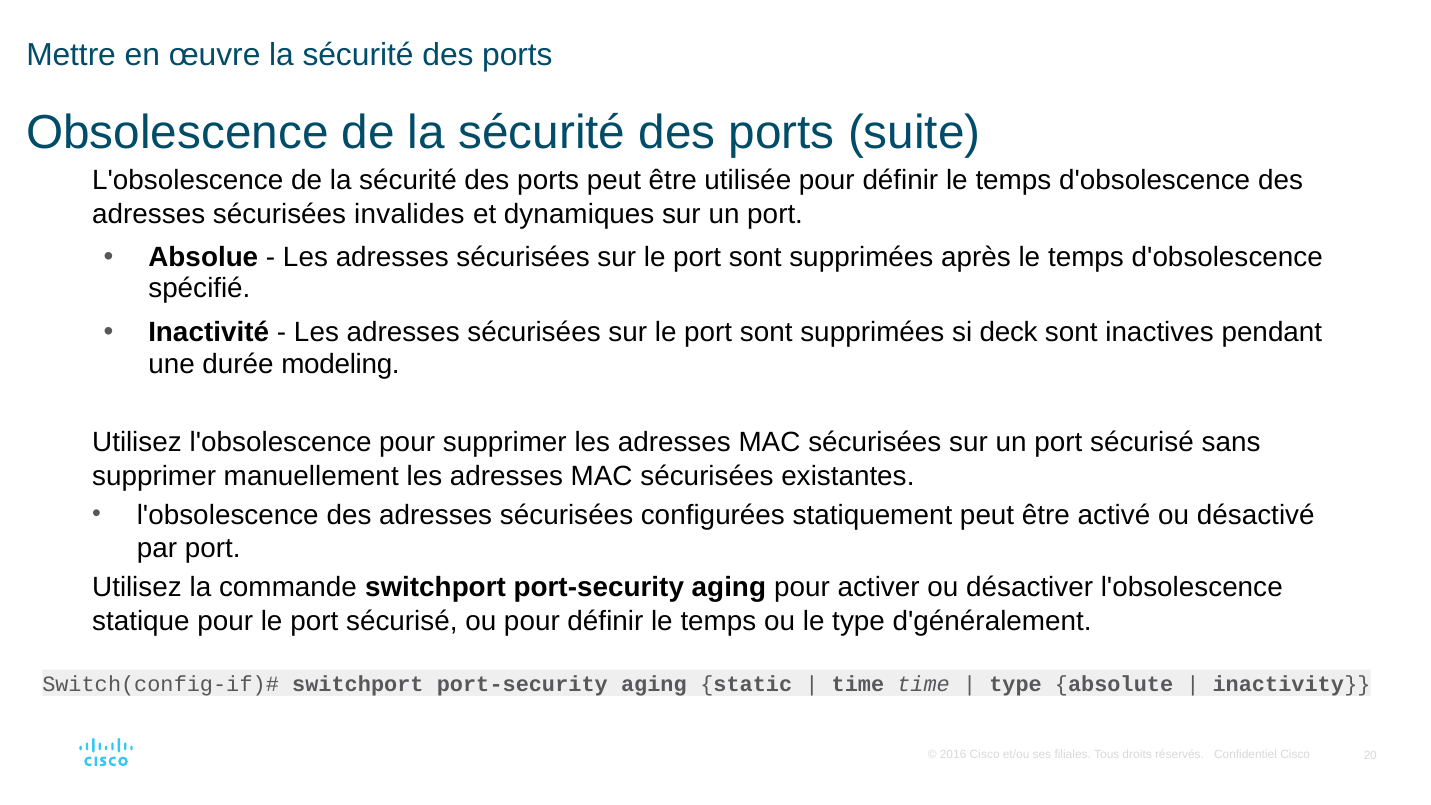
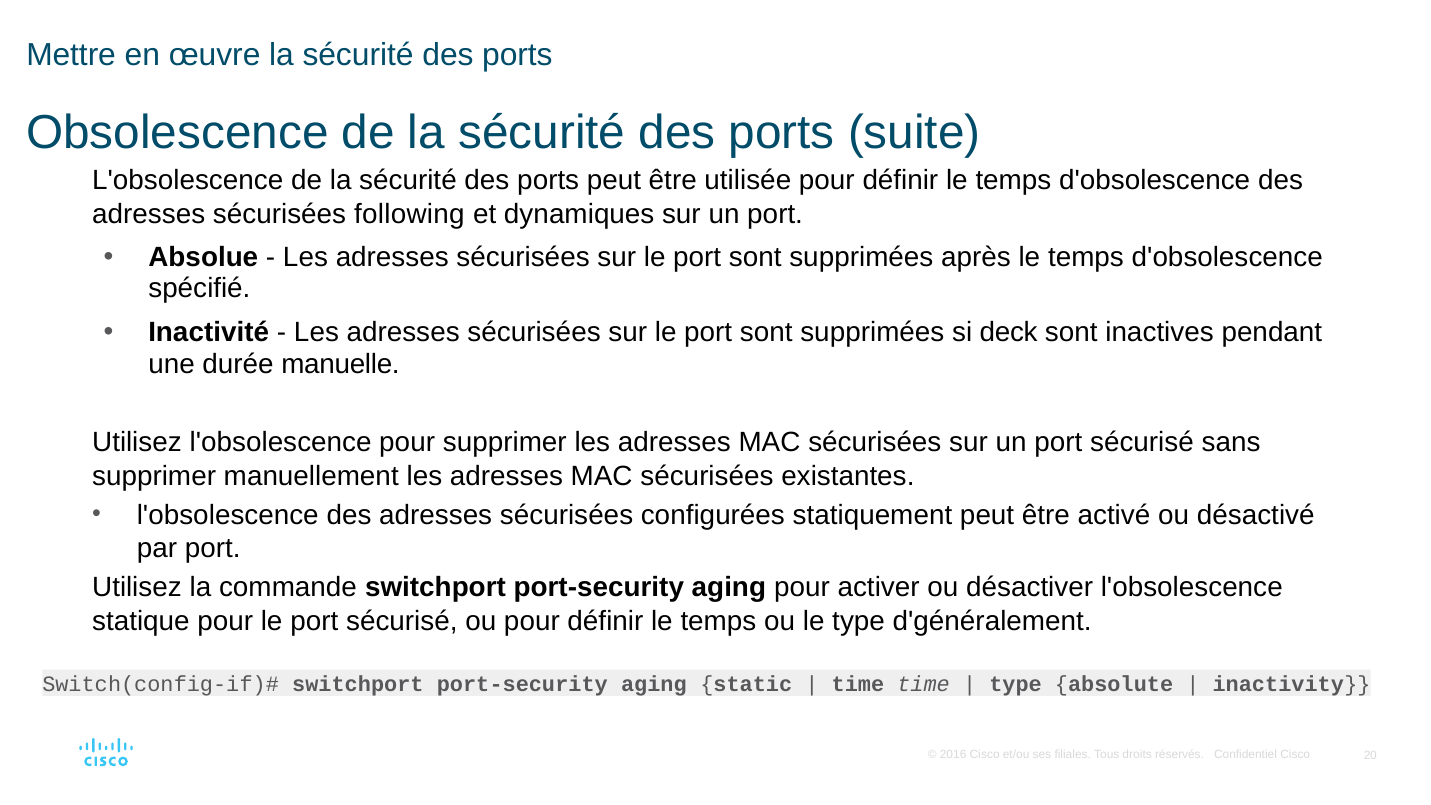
invalides: invalides -> following (409, 214)
modeling: modeling -> manuelle (340, 364)
